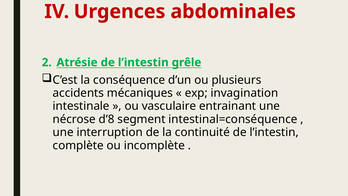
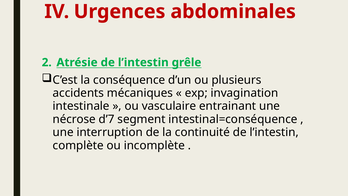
d’8: d’8 -> d’7 (107, 119)
